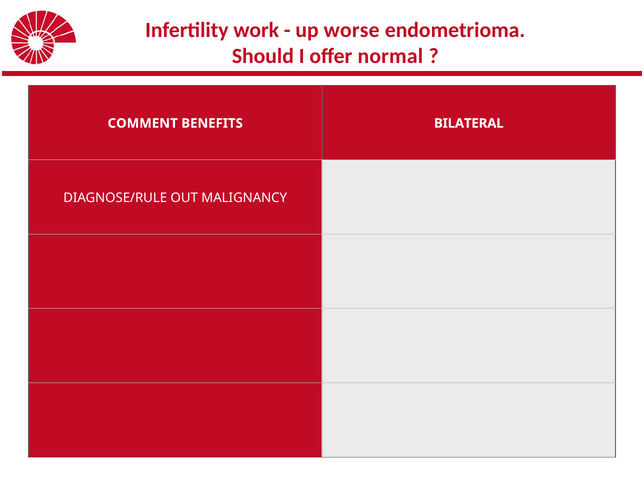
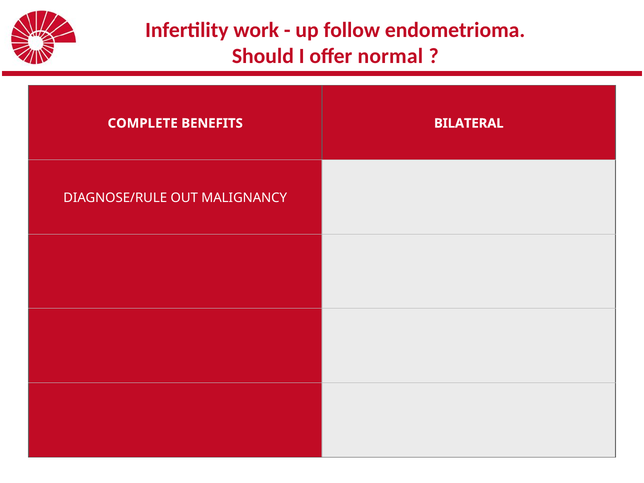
worse: worse -> follow (352, 30)
COMMENT: COMMENT -> COMPLETE (143, 123)
